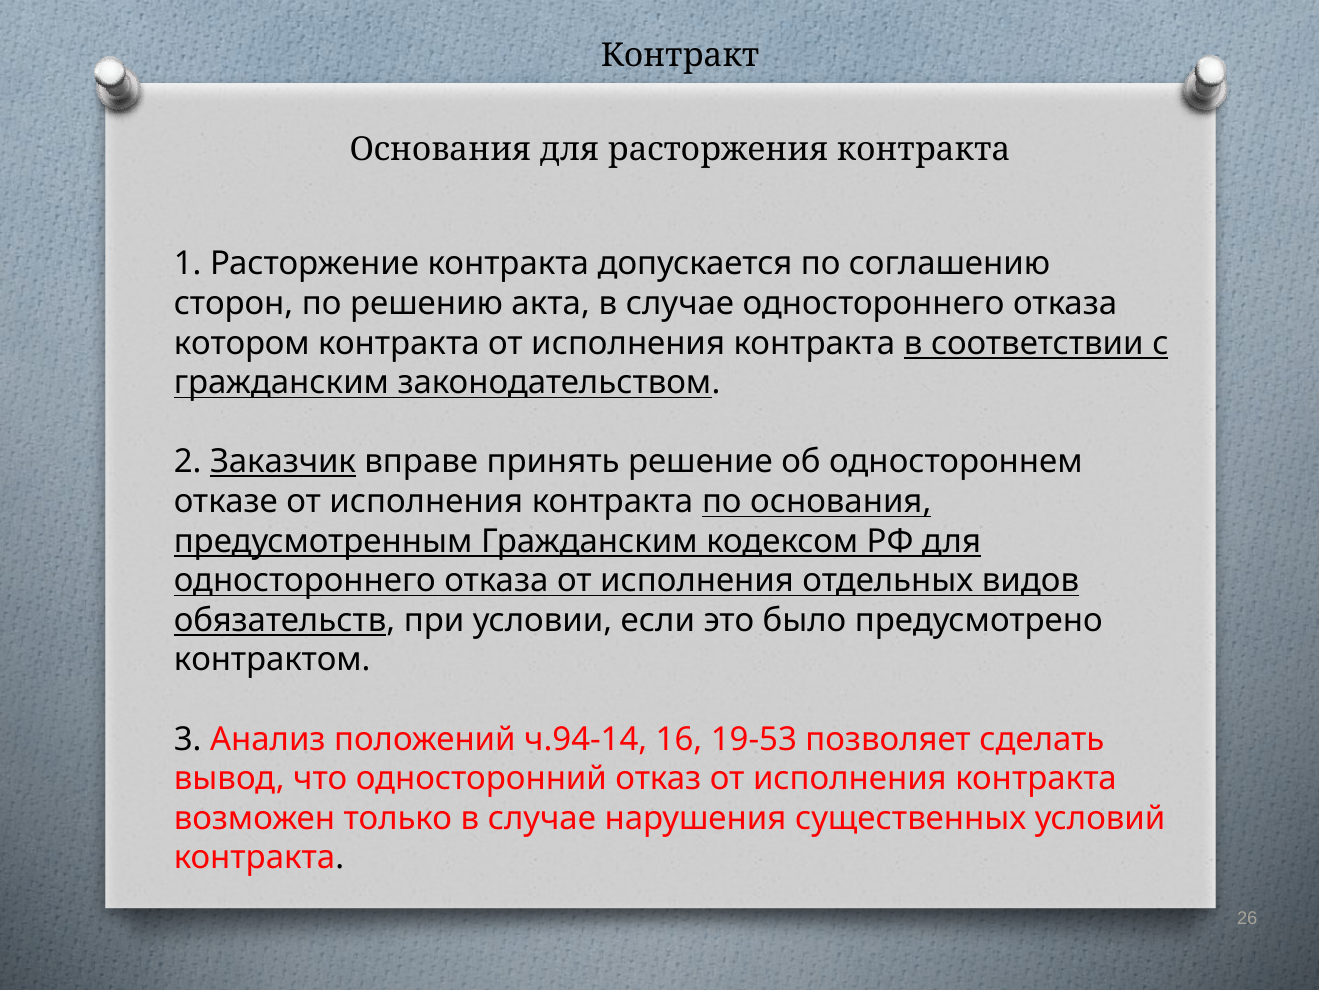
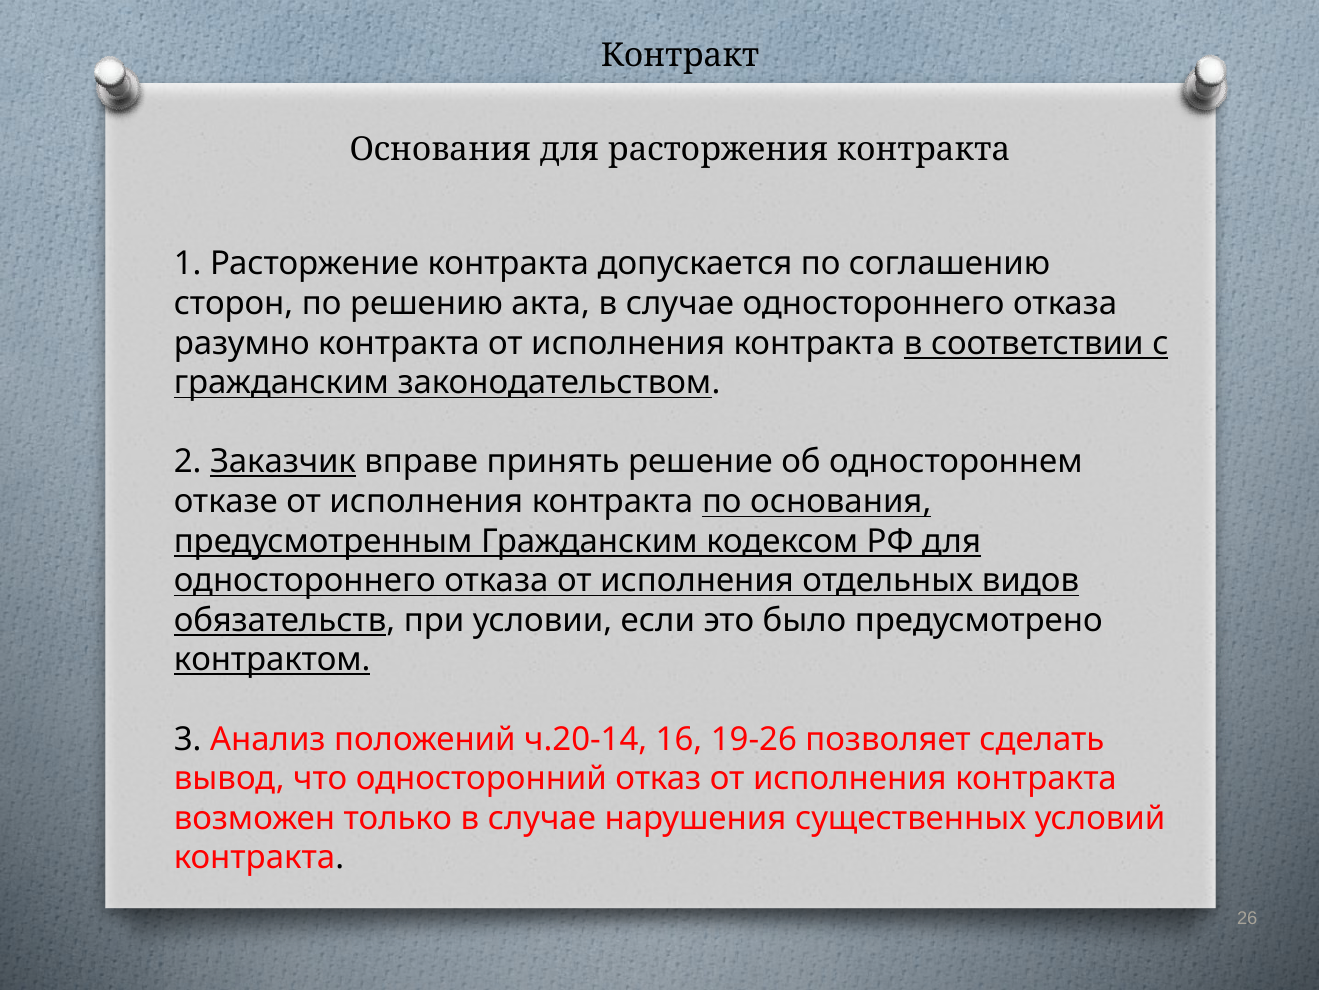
котором: котором -> разумно (242, 343)
контрактом underline: none -> present (272, 659)
ч.94-14: ч.94-14 -> ч.20-14 (586, 739)
19-53: 19-53 -> 19-26 (754, 739)
